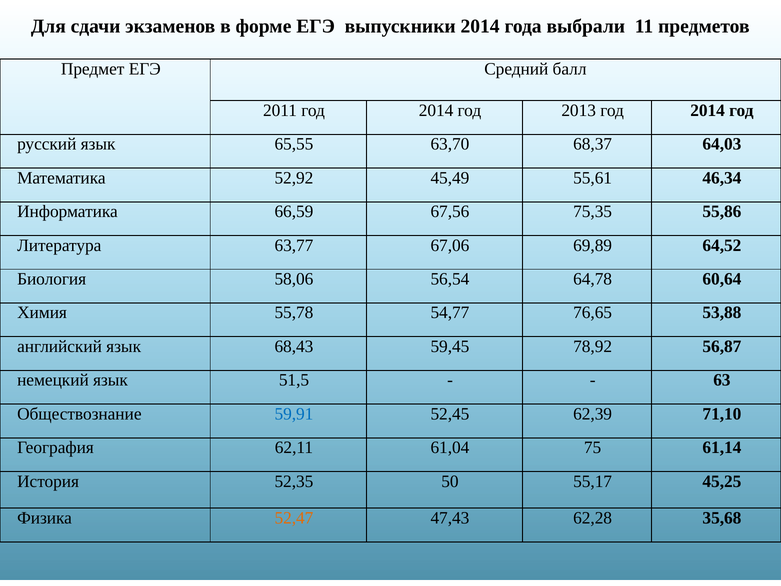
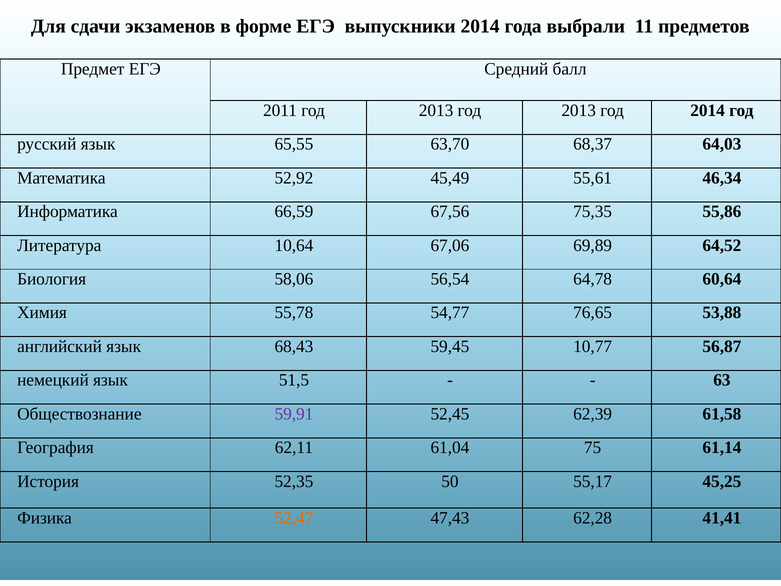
2011 год 2014: 2014 -> 2013 (436, 110)
63,77: 63,77 -> 10,64 (294, 245)
78,92: 78,92 -> 10,77 (593, 346)
59,91 colour: blue -> purple (294, 414)
71,10: 71,10 -> 61,58 (722, 414)
35,68: 35,68 -> 41,41 (722, 518)
